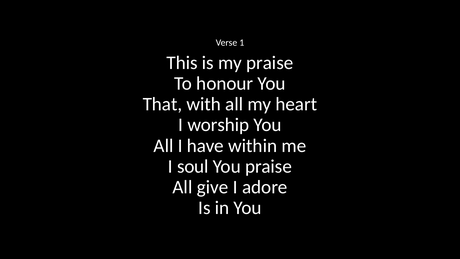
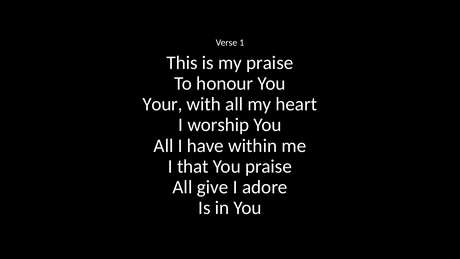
That: That -> Your (162, 104)
soul: soul -> that (193, 166)
